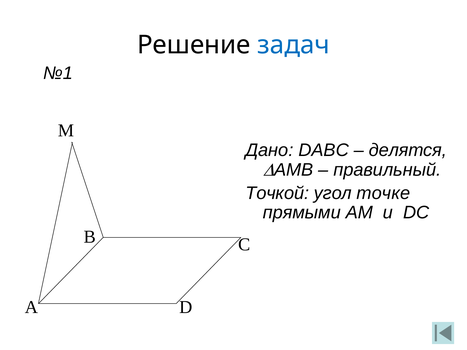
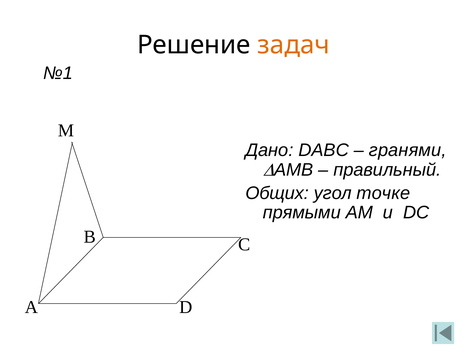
задач colour: blue -> orange (294, 45)
делятся: делятся -> гранями (408, 150)
Точкой: Точкой -> Общих (277, 193)
